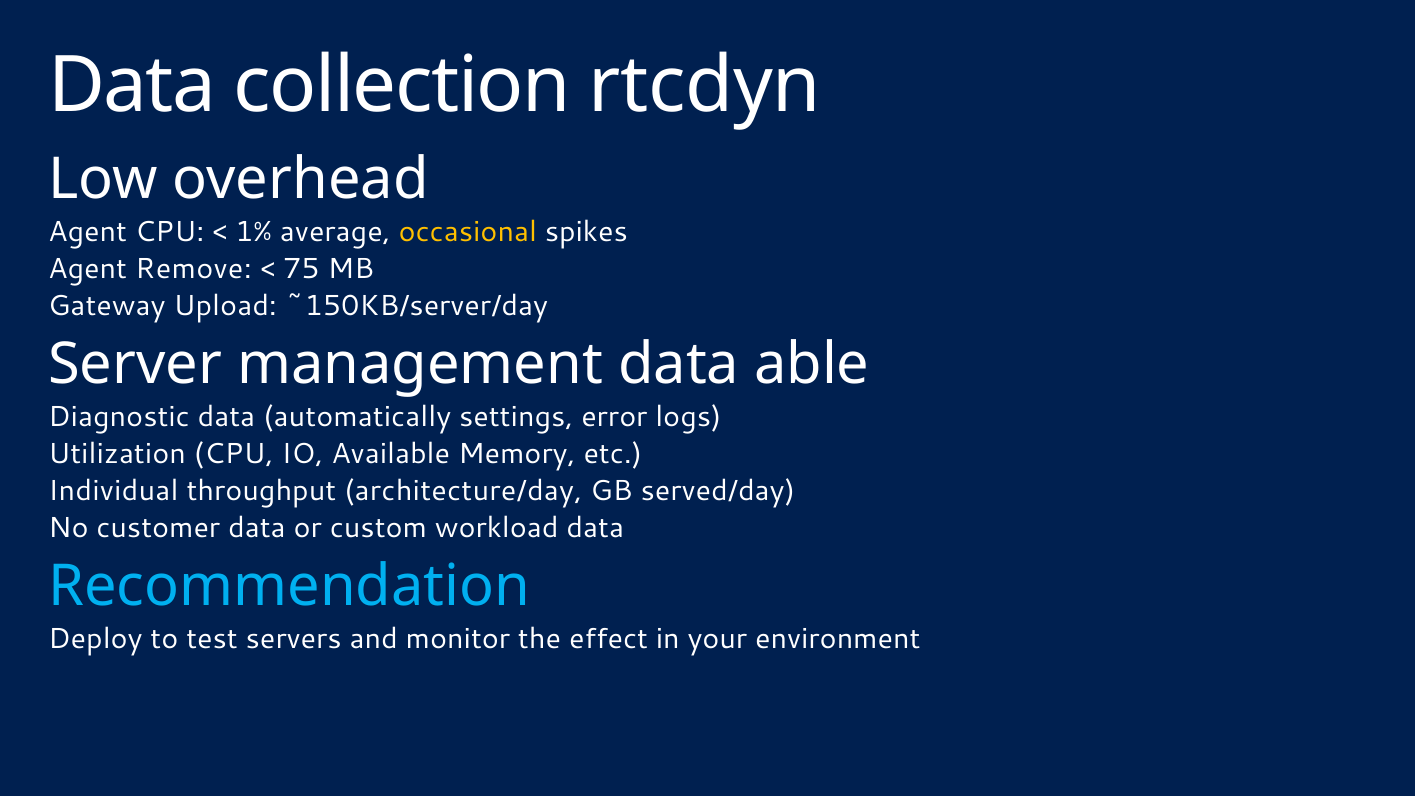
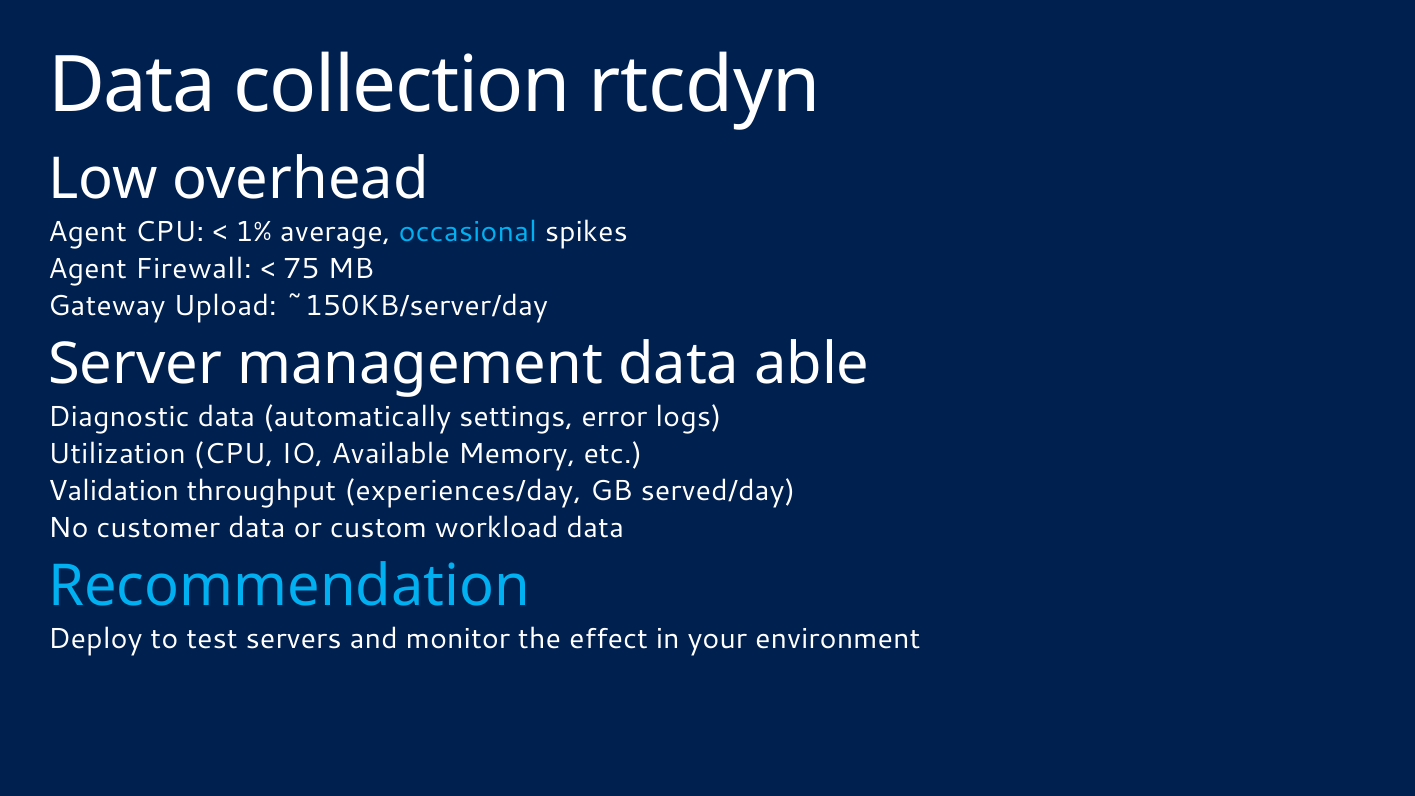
occasional colour: yellow -> light blue (468, 232)
Remove: Remove -> Firewall (194, 269)
Individual: Individual -> Validation (114, 491)
architecture/day: architecture/day -> experiences/day (463, 491)
